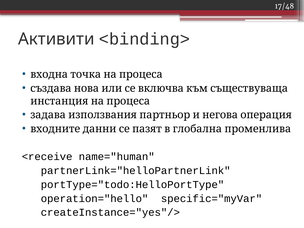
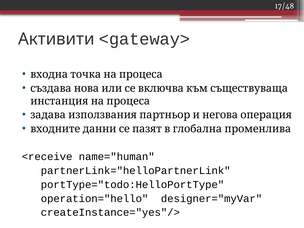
<binding>: <binding> -> <gateway> (144, 39)
specific="myVar: specific="myVar -> designer="myVar (212, 199)
